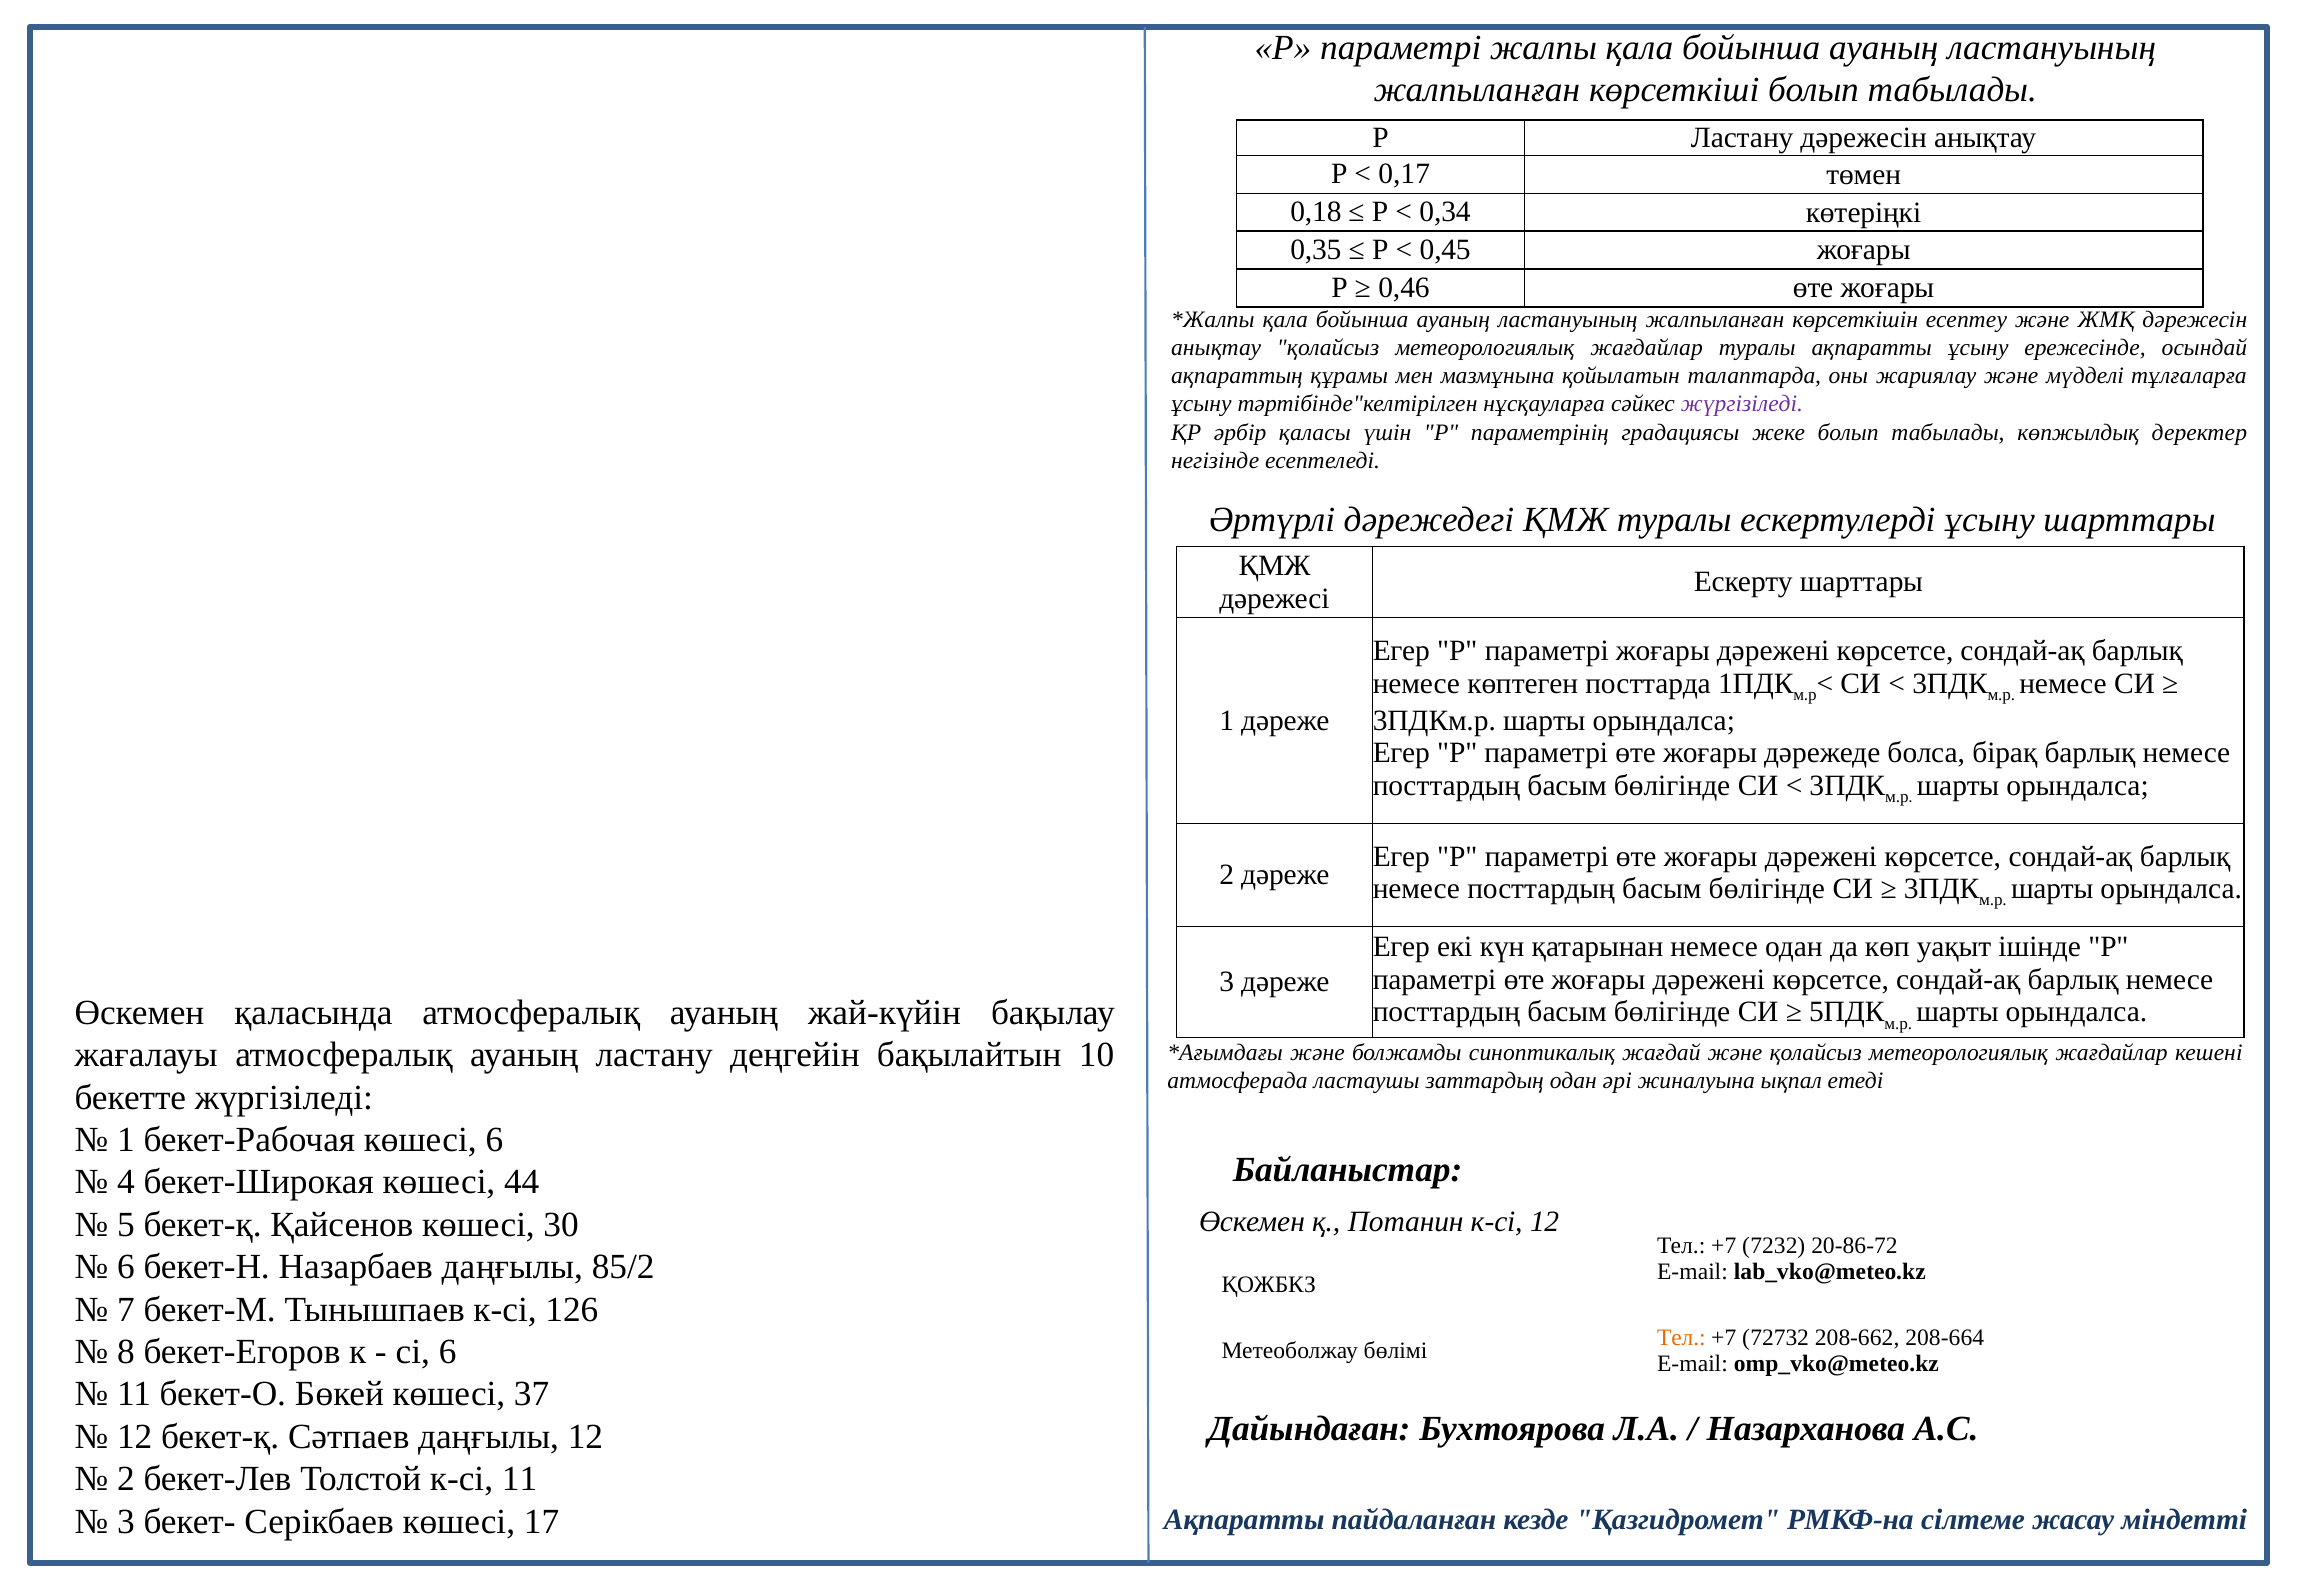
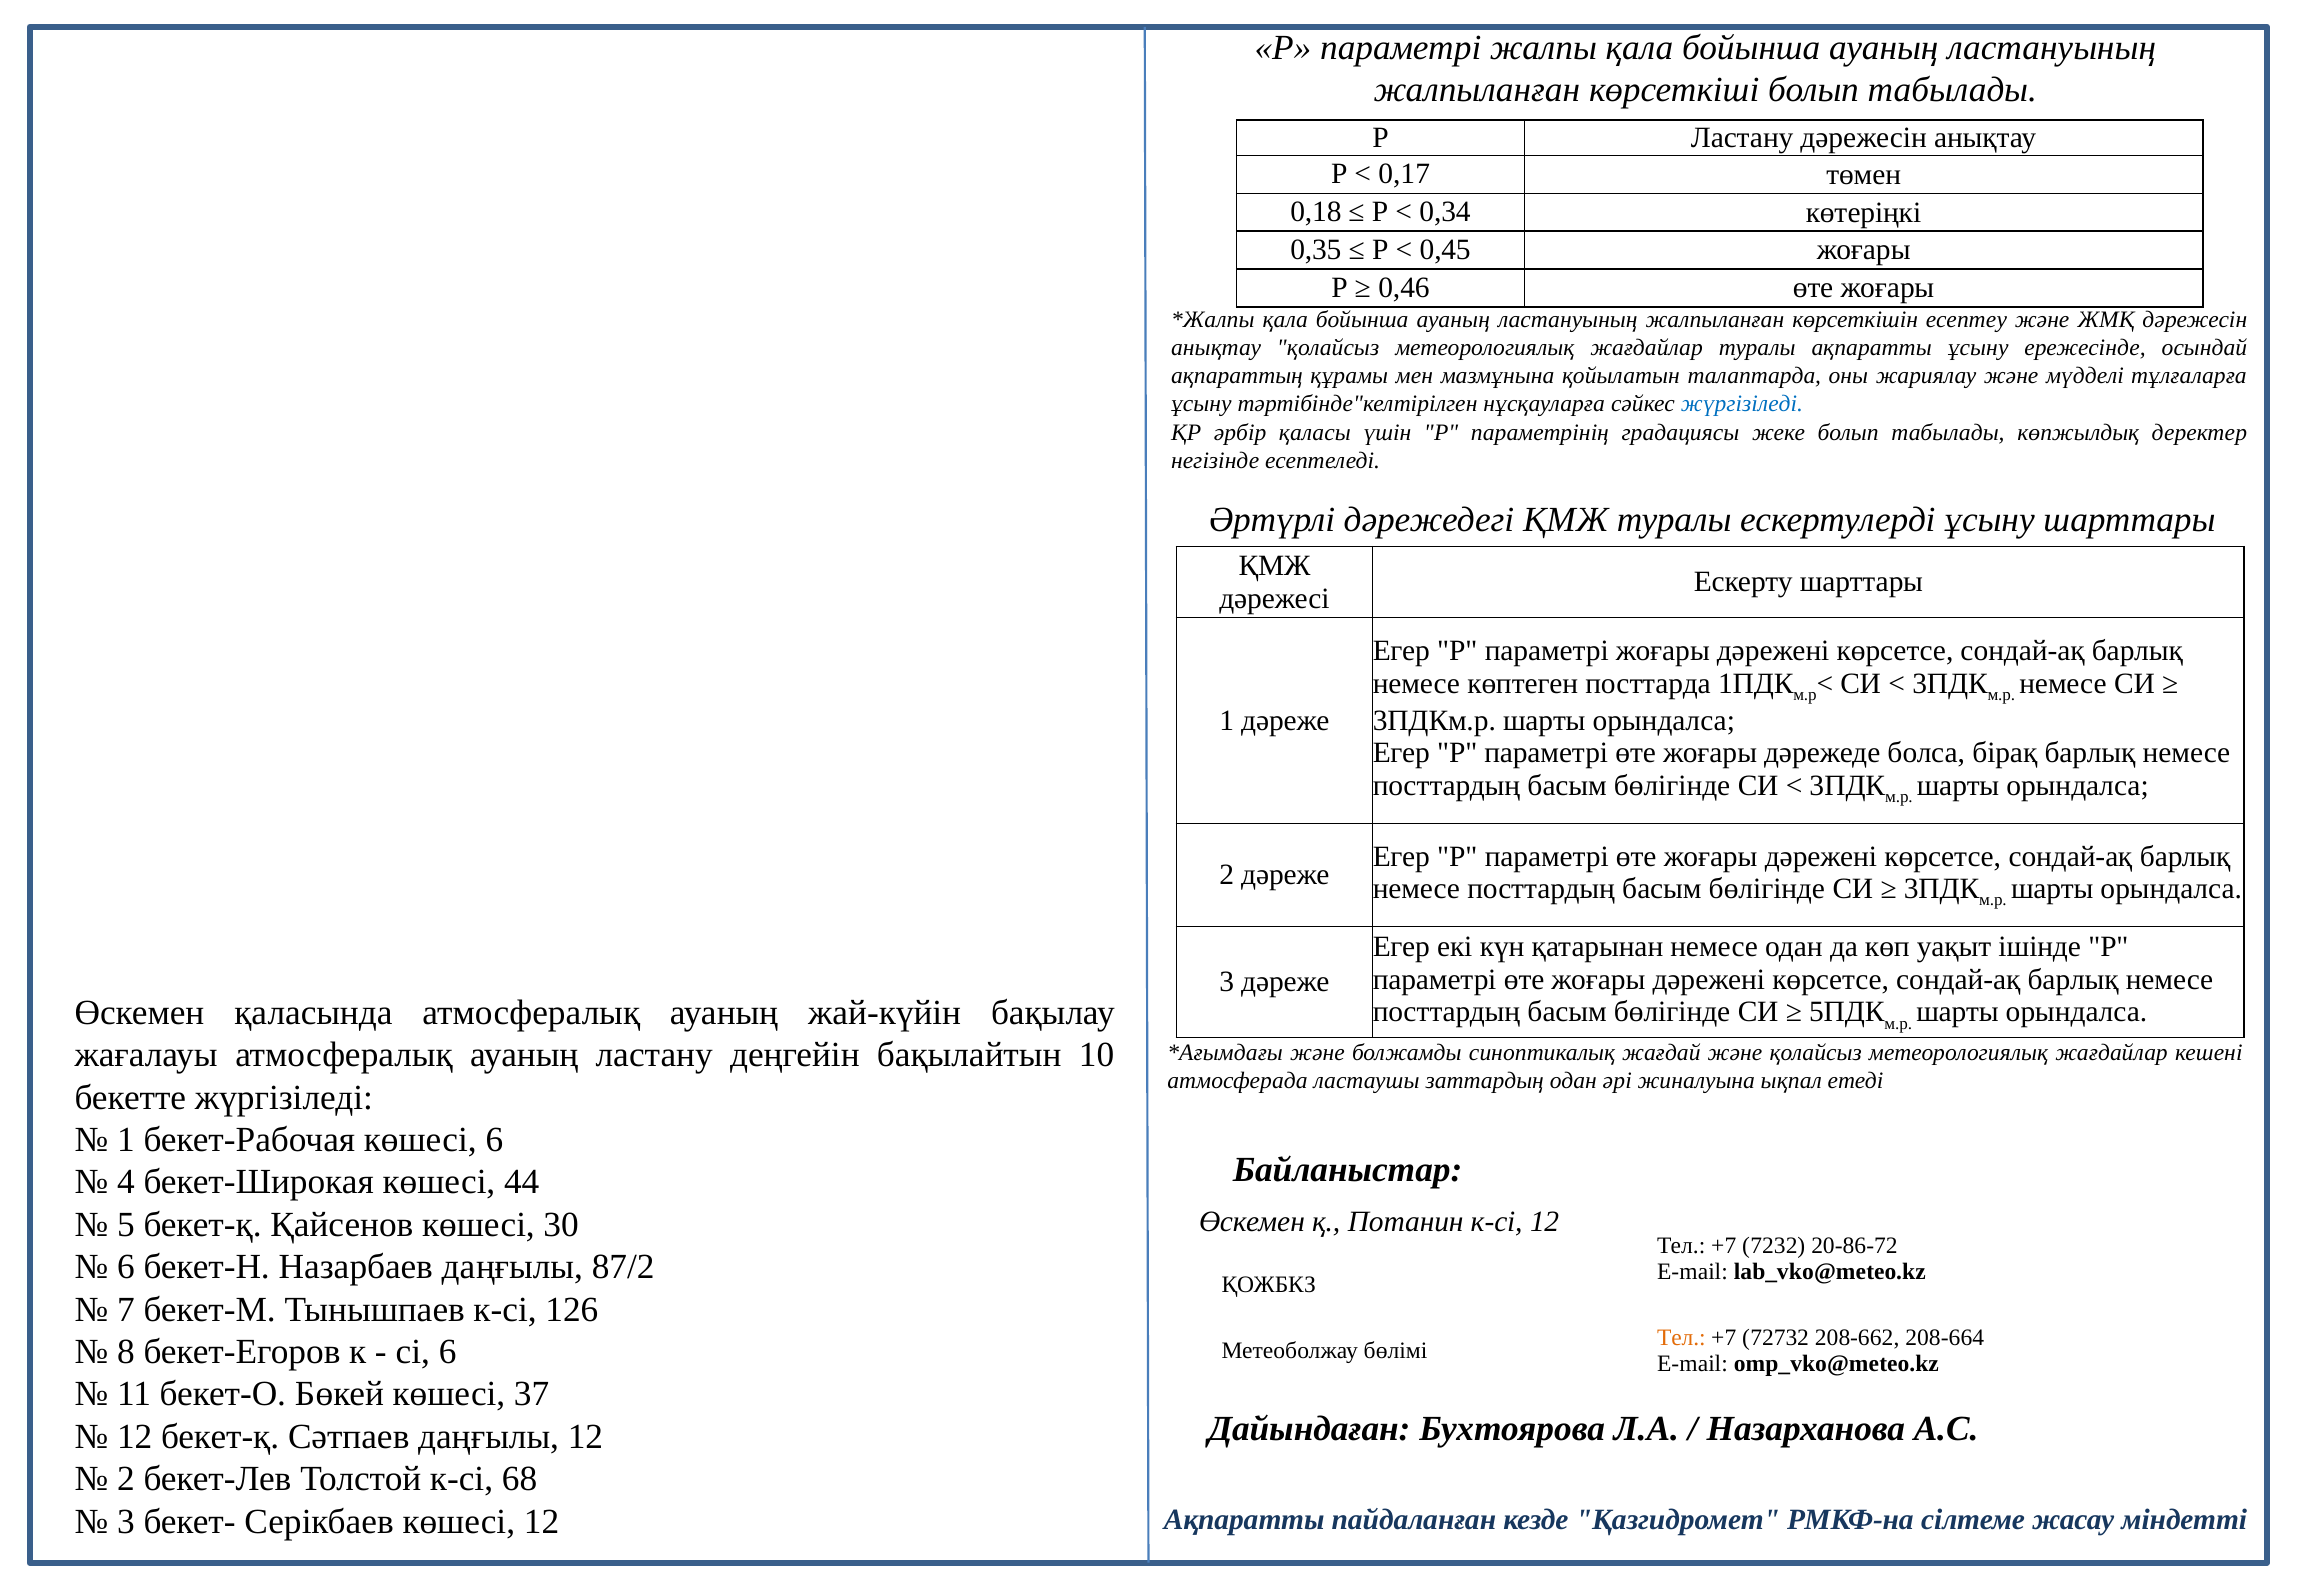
жүргізіледі colour: purple -> blue (1742, 404)
85/2: 85/2 -> 87/2 (623, 1267)
к-сі 11: 11 -> 68 (520, 1479)
көшесі 17: 17 -> 12 (542, 1522)
